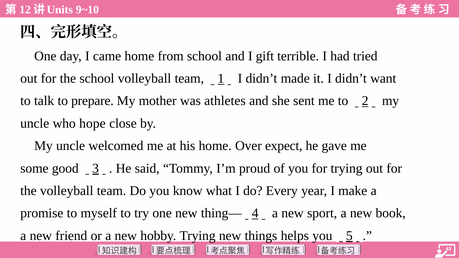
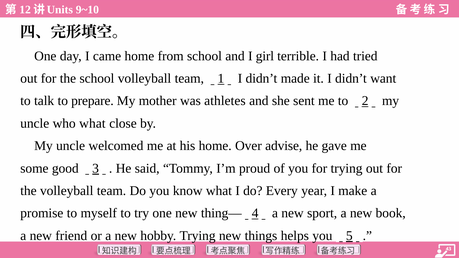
gift: gift -> girl (265, 56)
who hope: hope -> what (92, 123)
expect: expect -> advise (284, 146)
